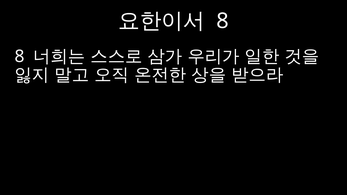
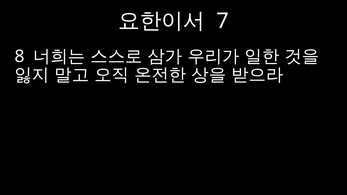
8: 8 -> 7 (223, 21)
